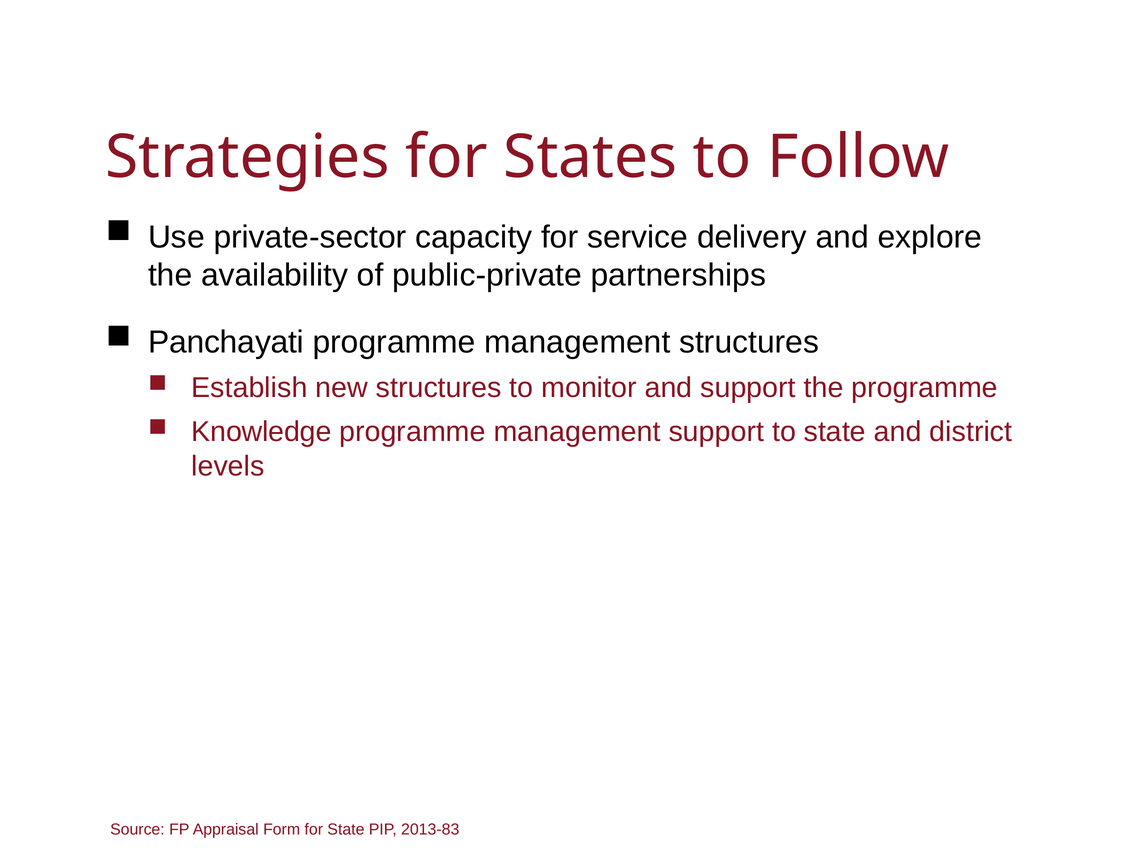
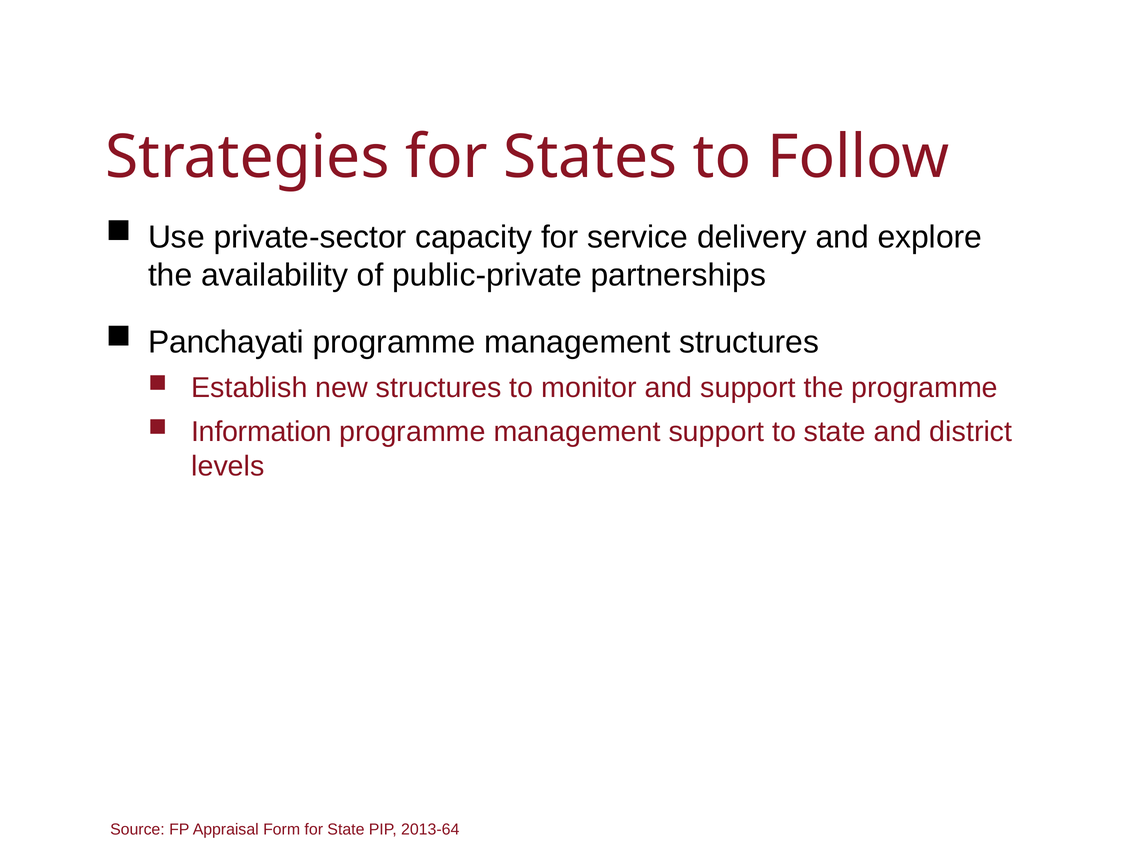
Knowledge: Knowledge -> Information (262, 432)
2013-83: 2013-83 -> 2013-64 (430, 829)
